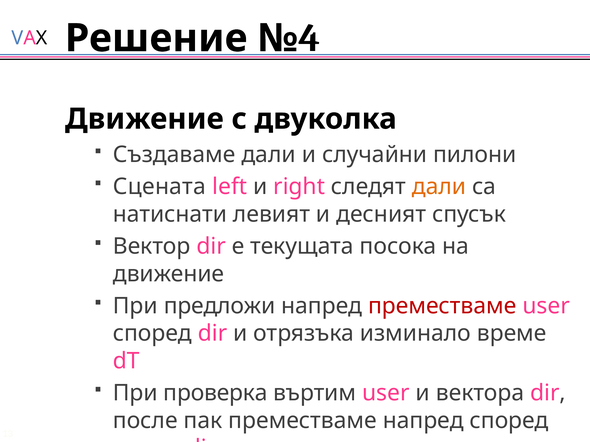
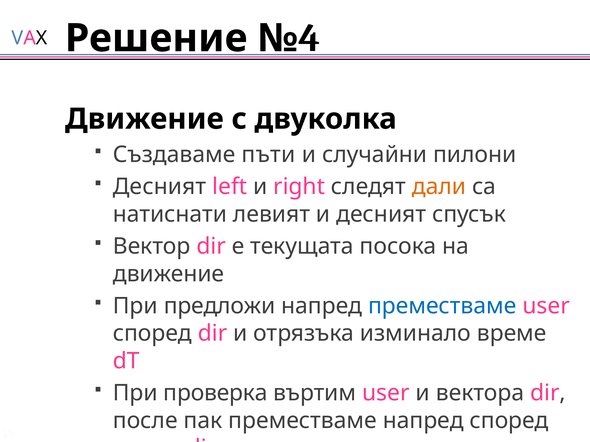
Създаваме дали: дали -> пъти (269, 155)
Сцената: Сцената -> Десният (160, 187)
преместваме colour: red -> blue (442, 306)
